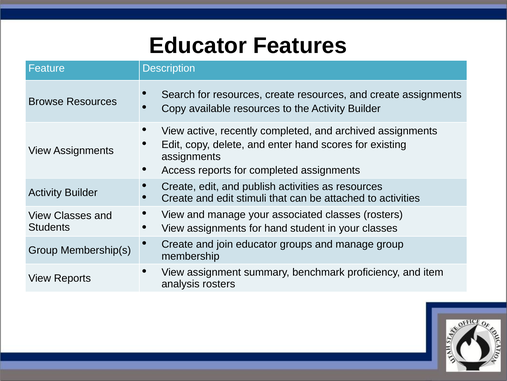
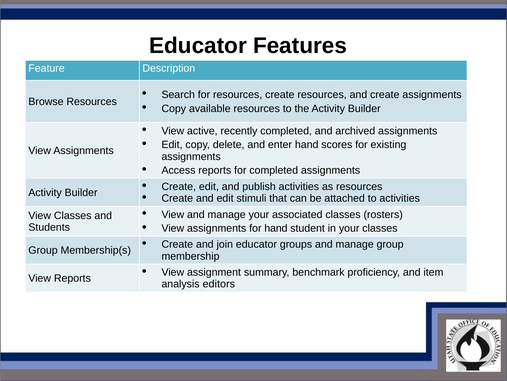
analysis rosters: rosters -> editors (219, 284)
